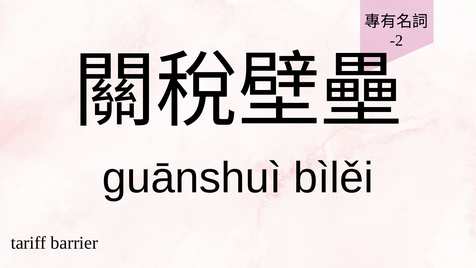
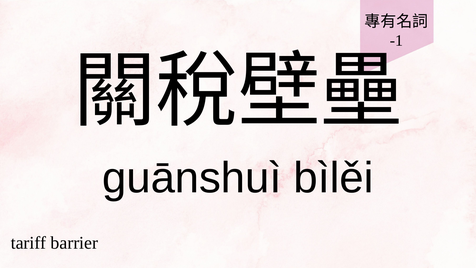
-2: -2 -> -1 (396, 41)
